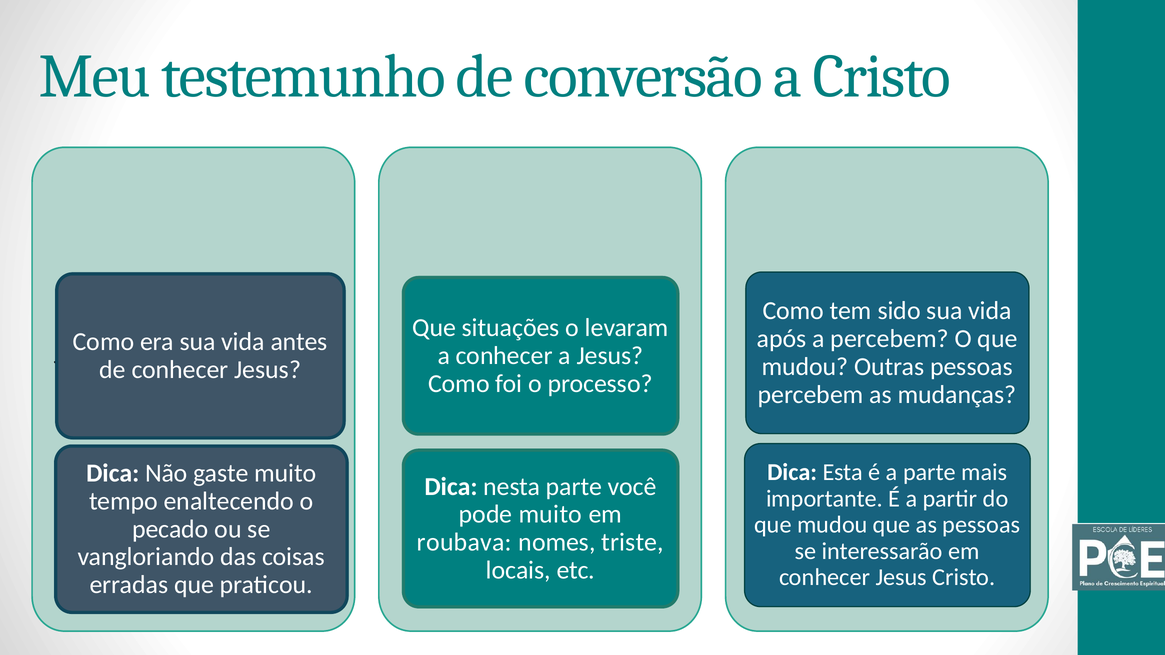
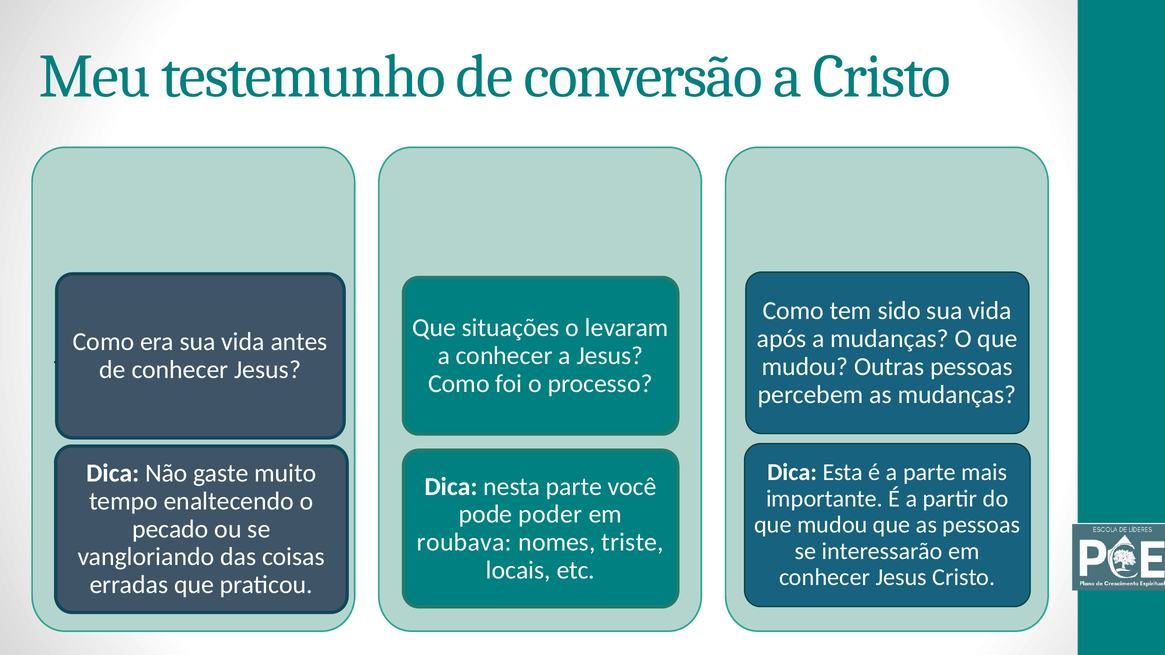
a percebem: percebem -> mudanças (890, 339)
pode muito: muito -> poder (550, 515)
